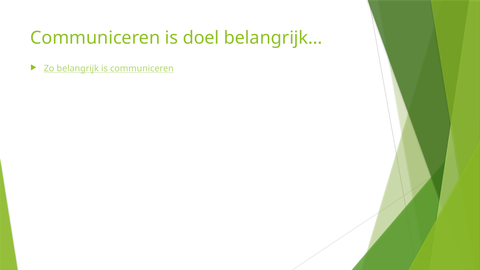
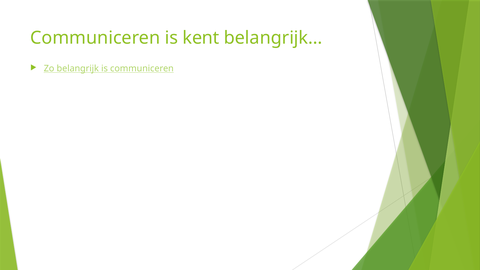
doel: doel -> kent (201, 38)
